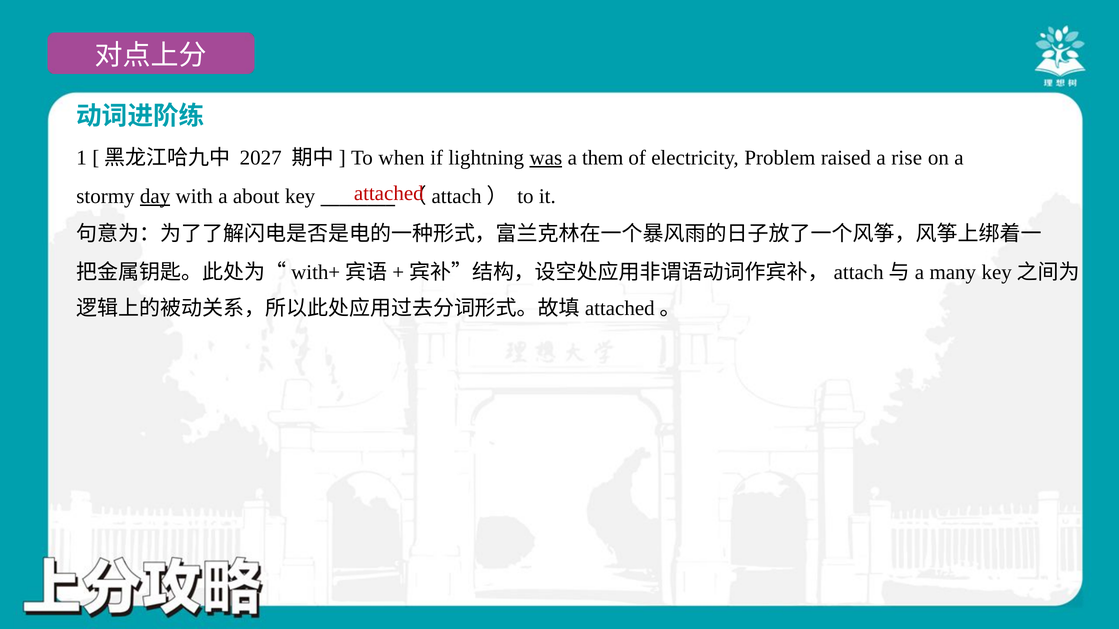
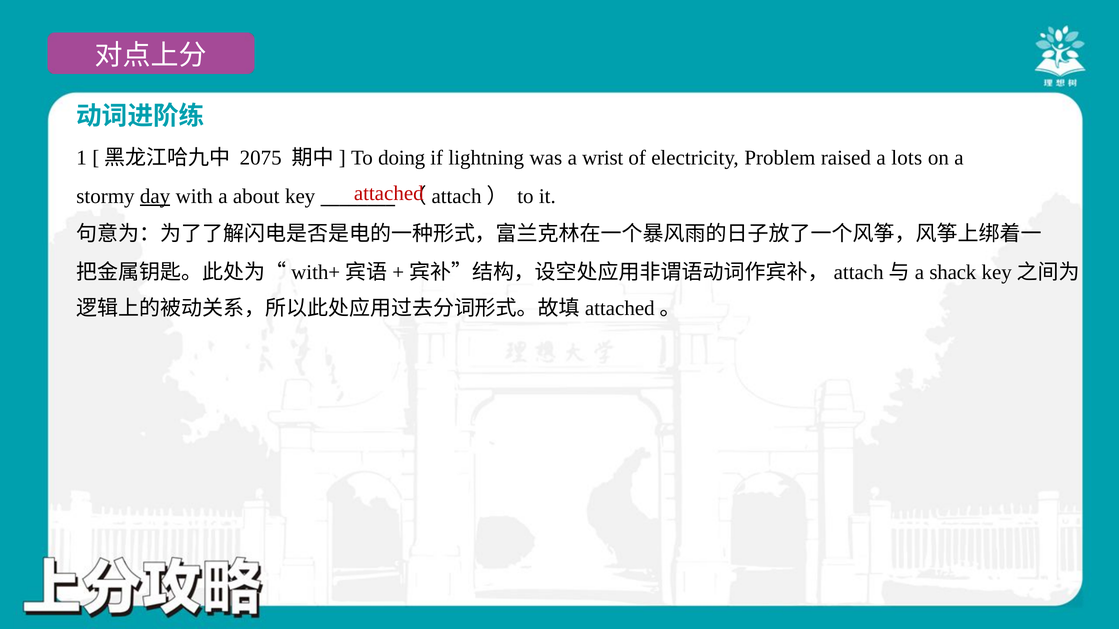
2027: 2027 -> 2075 (261, 158)
when: when -> doing (402, 158)
was underline: present -> none (546, 158)
them: them -> wrist (603, 158)
rise: rise -> lots (907, 158)
many: many -> shack (953, 272)
